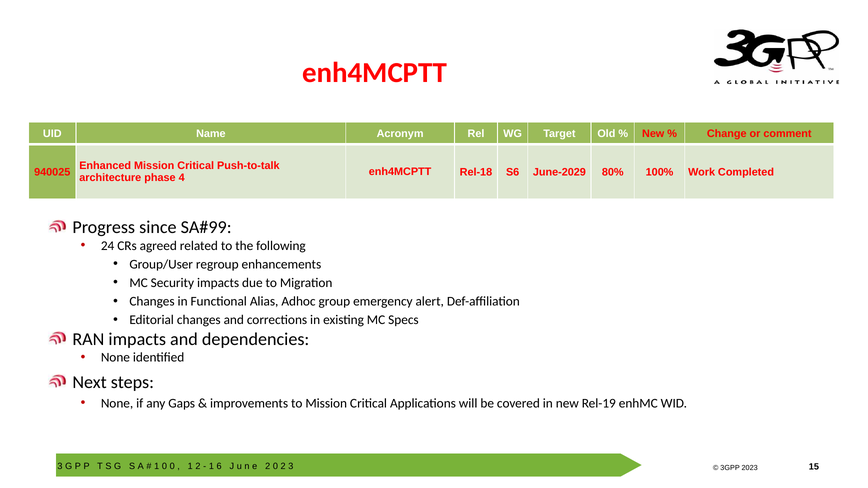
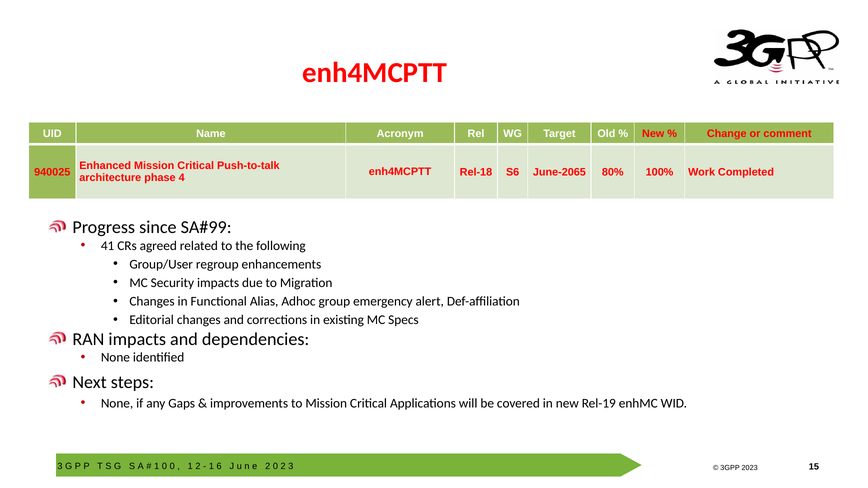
June-2029: June-2029 -> June-2065 (559, 172)
24: 24 -> 41 (108, 246)
